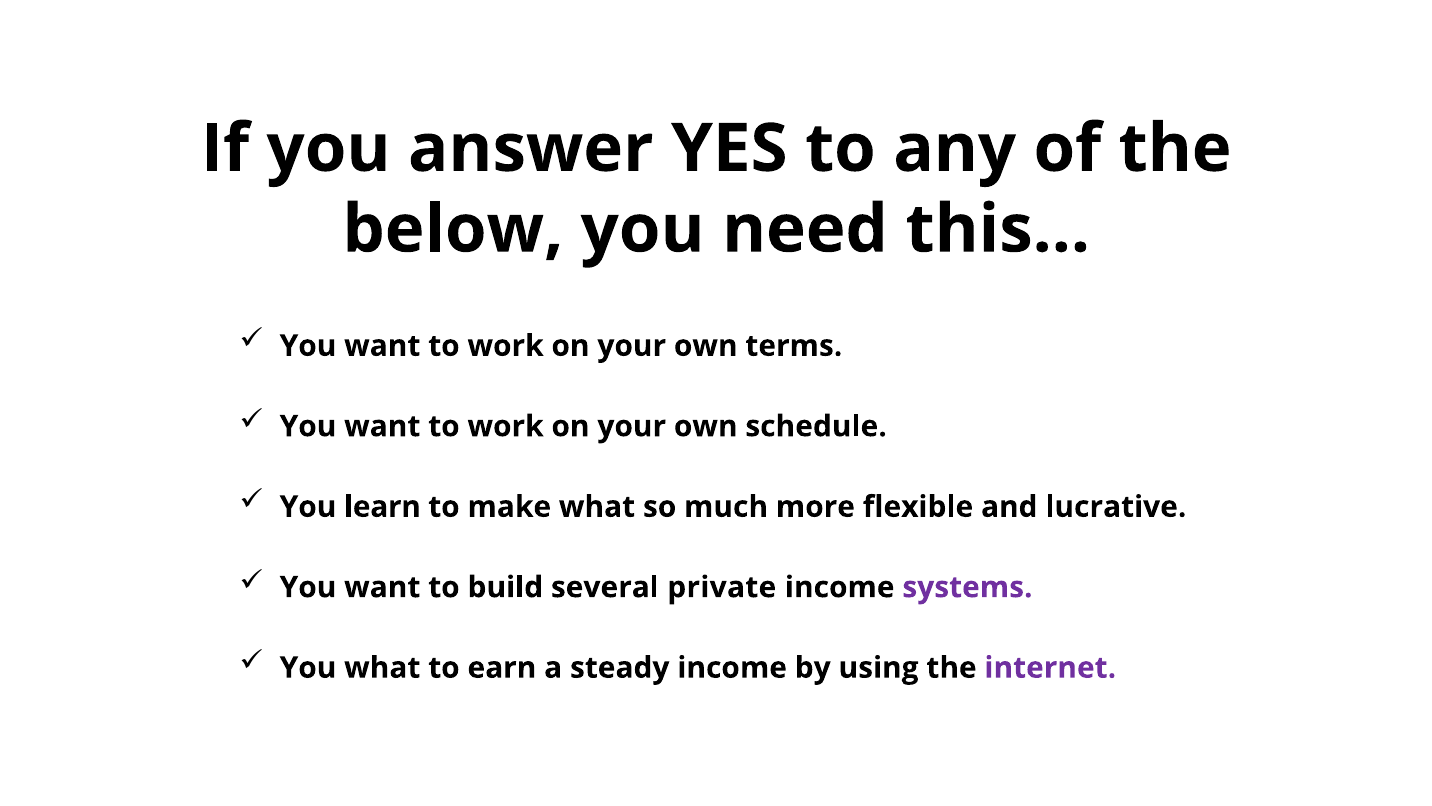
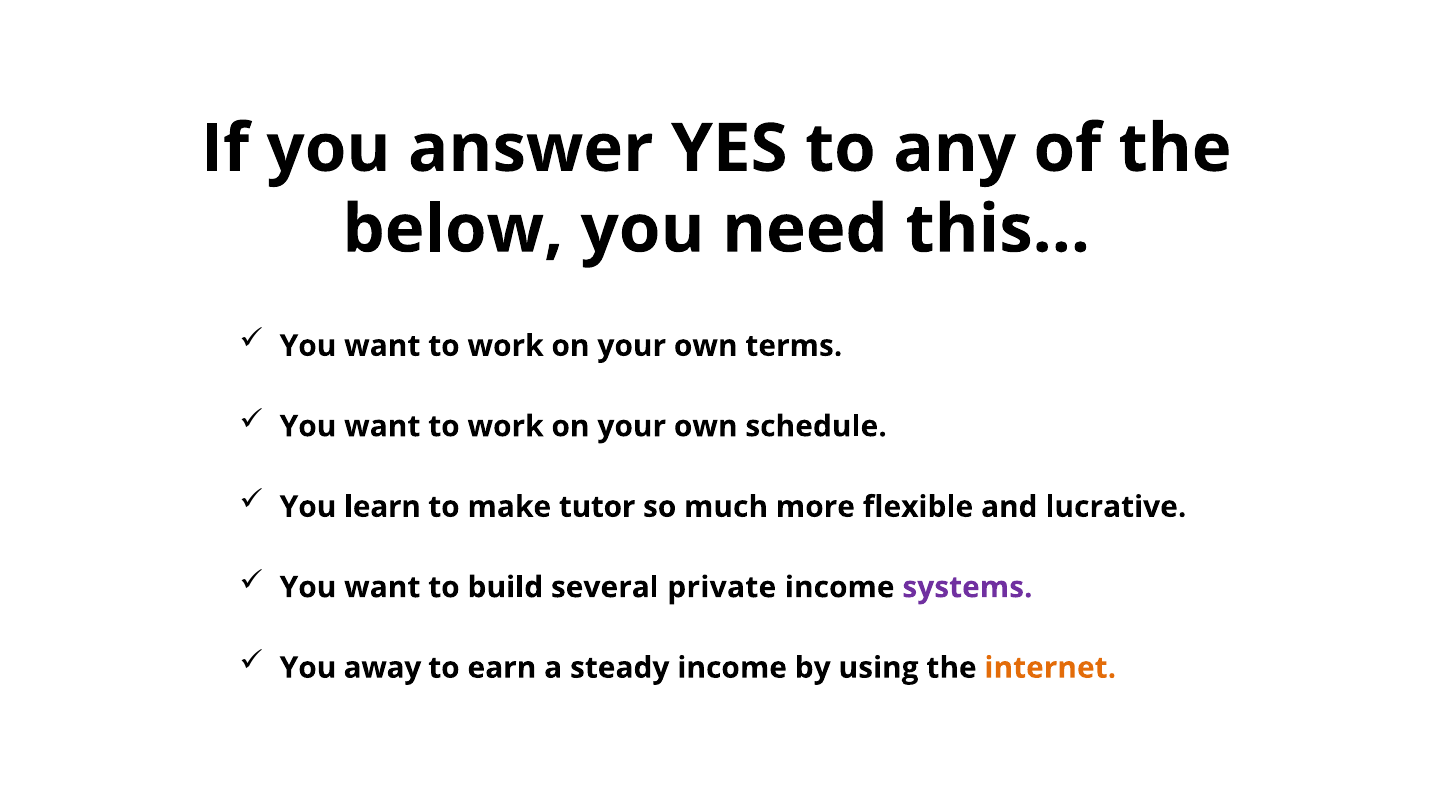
make what: what -> tutor (597, 507)
You what: what -> away (382, 667)
internet colour: purple -> orange (1050, 667)
